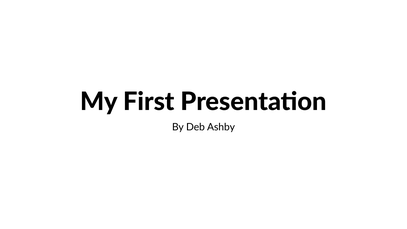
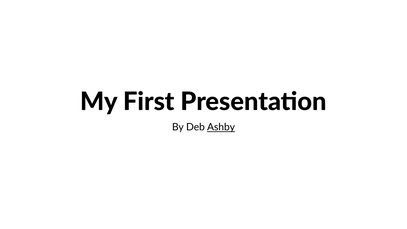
Ashby underline: none -> present (221, 127)
